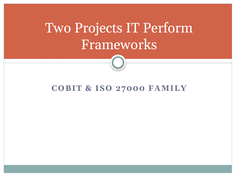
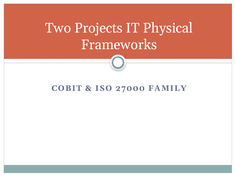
Perform: Perform -> Physical (168, 28)
